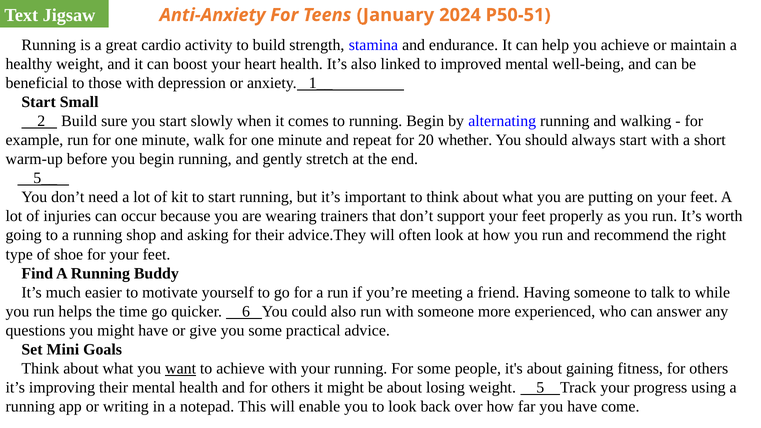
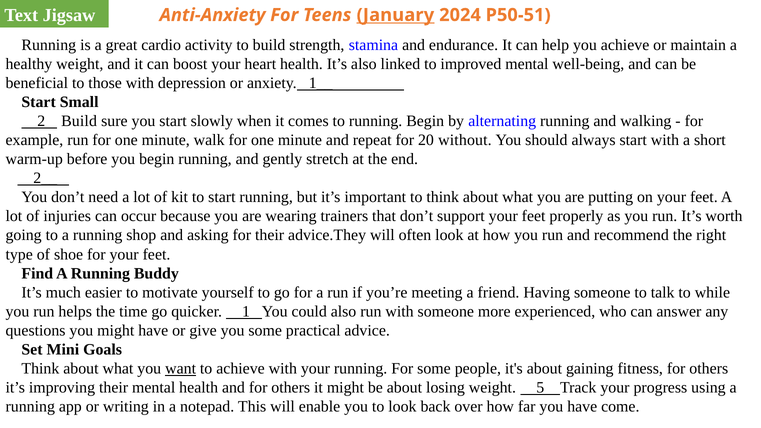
January underline: none -> present (395, 15)
whether: whether -> without (465, 140)
5__: 5__ -> 2__ (45, 178)
6: 6 -> 1 (246, 311)
